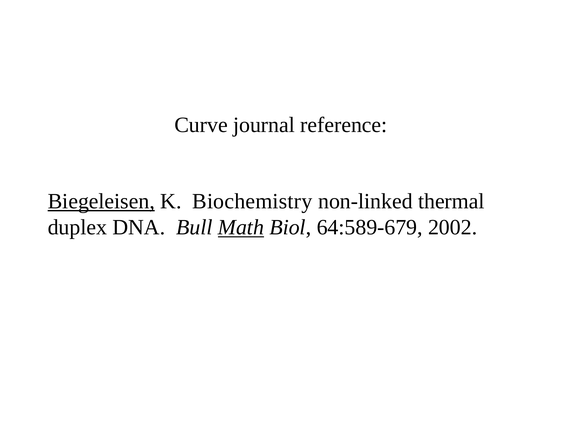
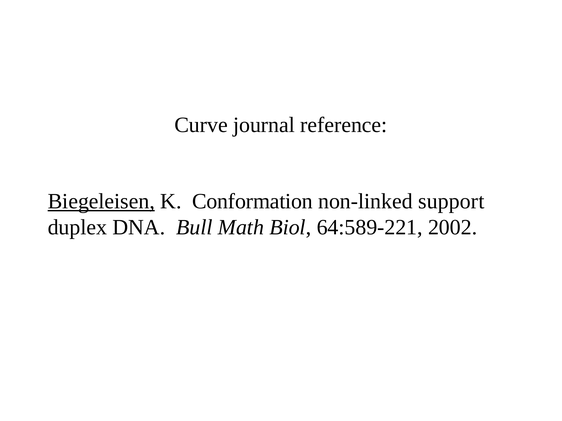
Biochemistry: Biochemistry -> Conformation (252, 201)
thermal: thermal -> support (451, 201)
Math underline: present -> none (241, 228)
64:589-679: 64:589-679 -> 64:589-221 (370, 228)
